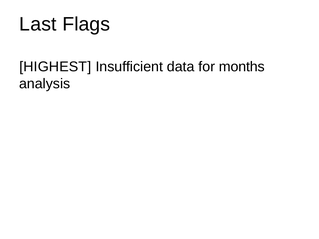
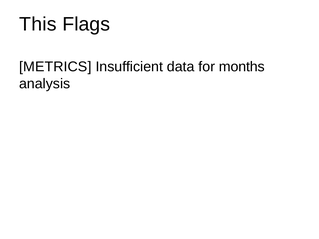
Last: Last -> This (38, 24)
HIGHEST: HIGHEST -> METRICS (55, 67)
